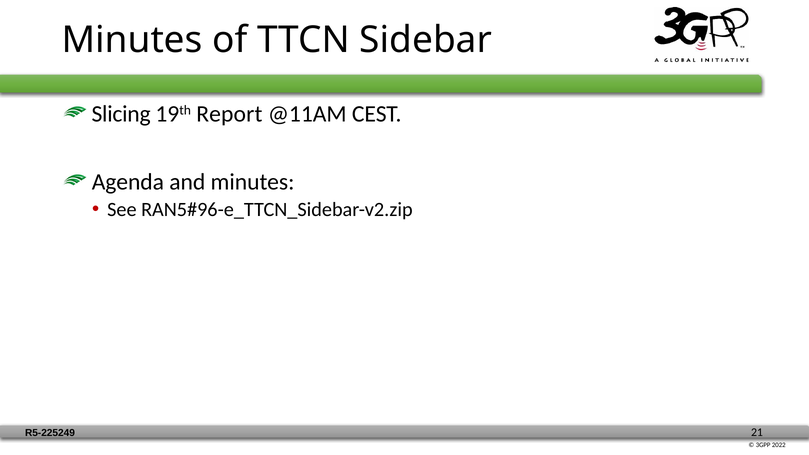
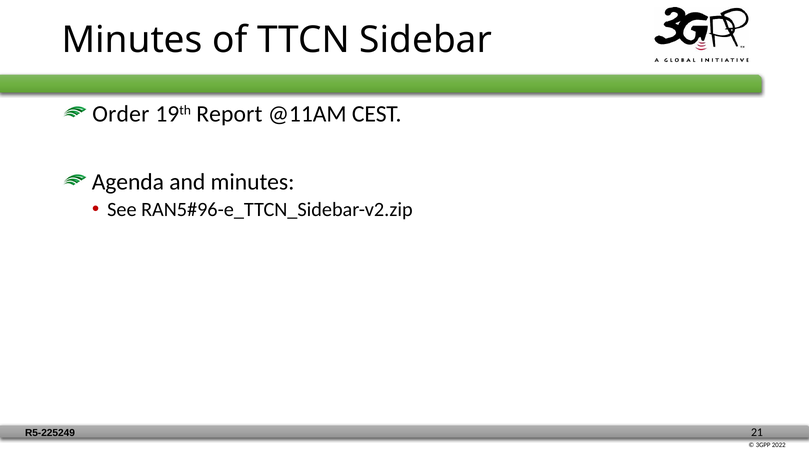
Slicing: Slicing -> Order (121, 114)
